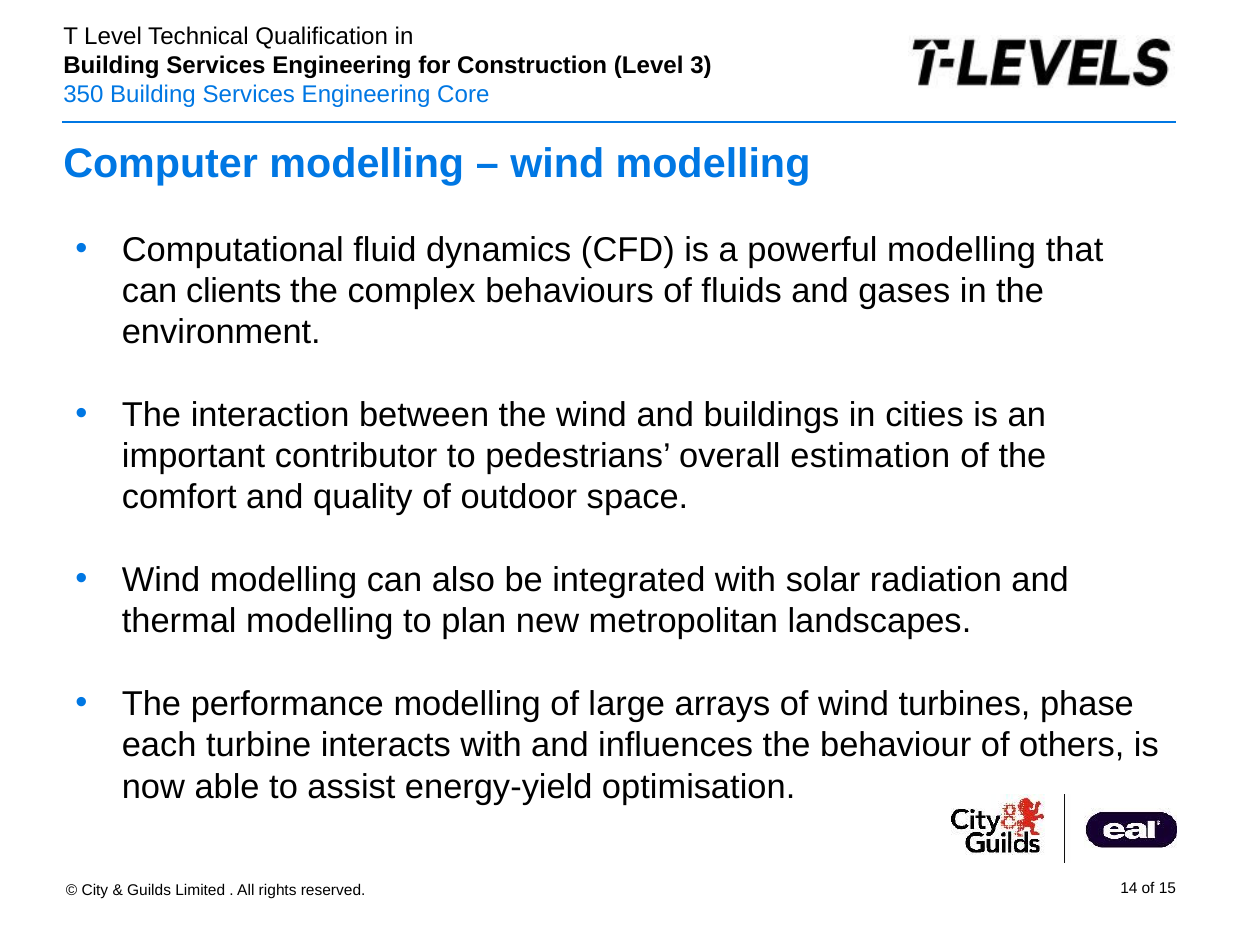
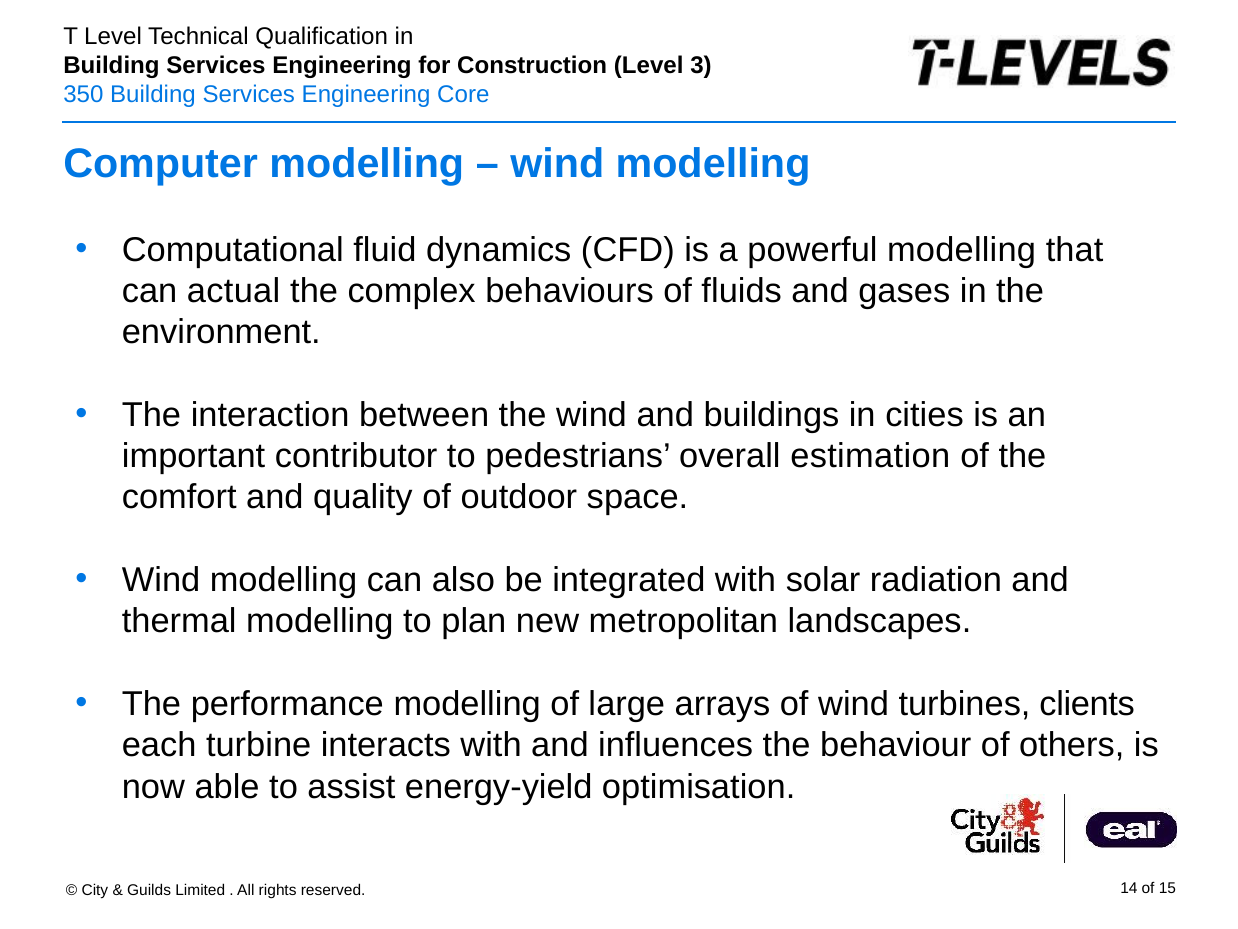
clients: clients -> actual (234, 291)
phase: phase -> clients (1087, 704)
